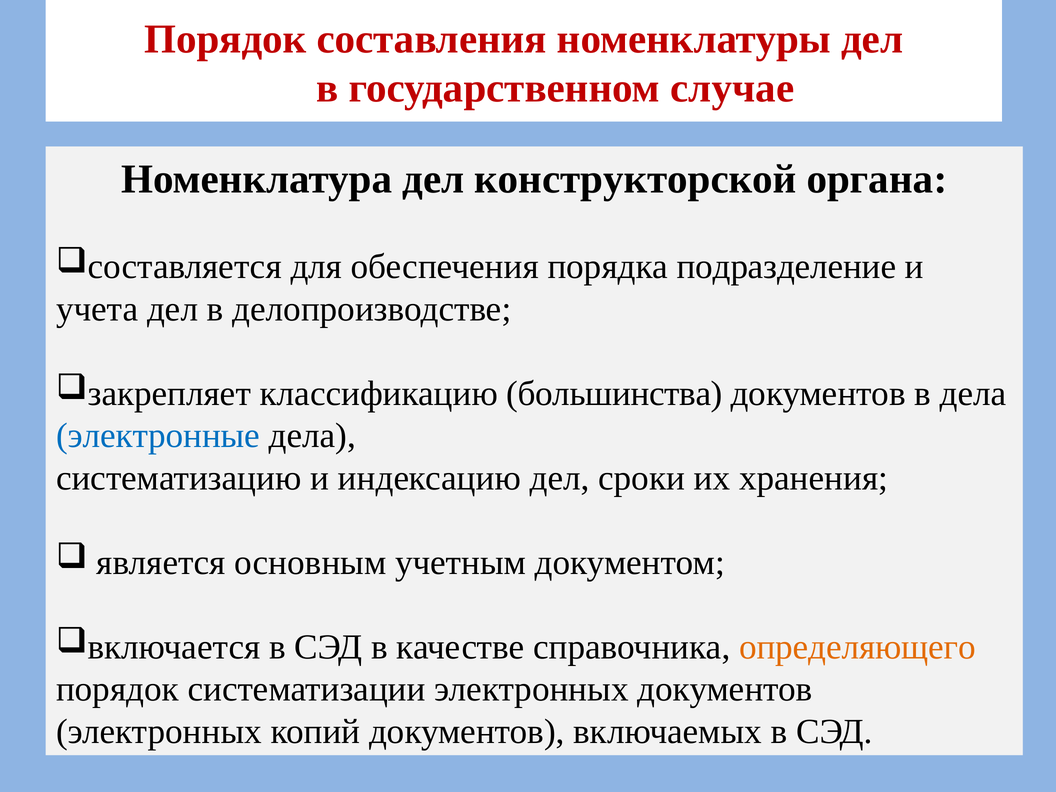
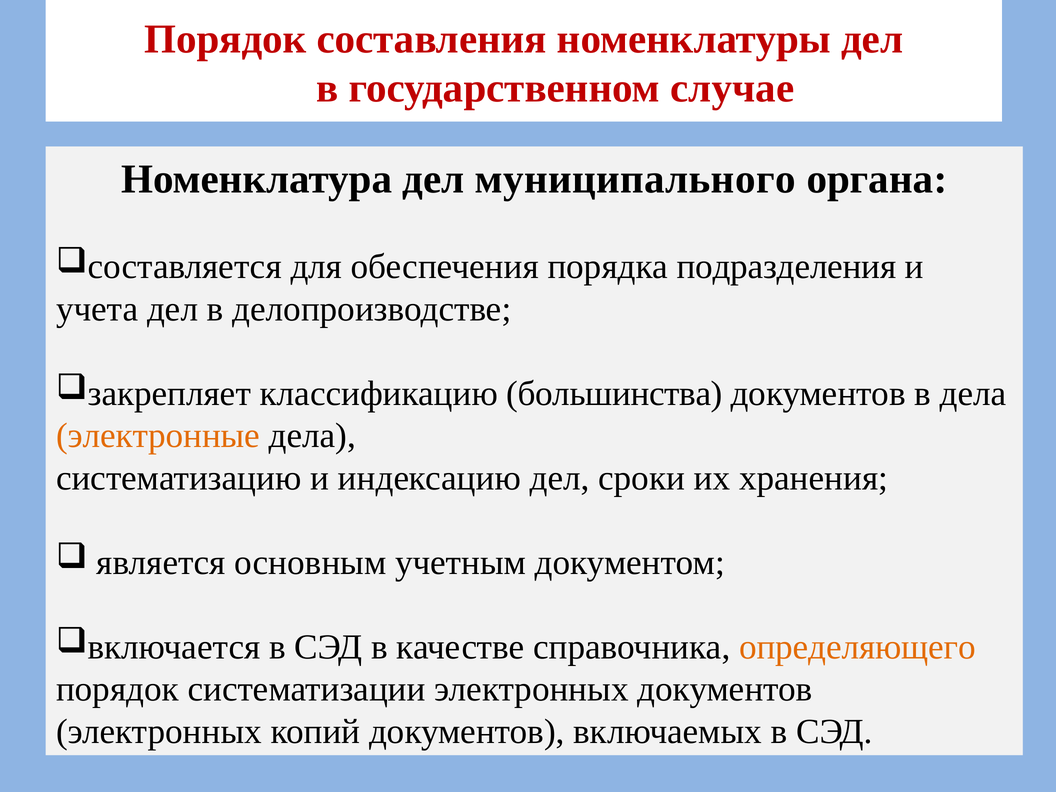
конструкторской: конструкторской -> муниципального (635, 179)
подразделение: подразделение -> подразделения (786, 267)
электронные colour: blue -> orange (158, 436)
